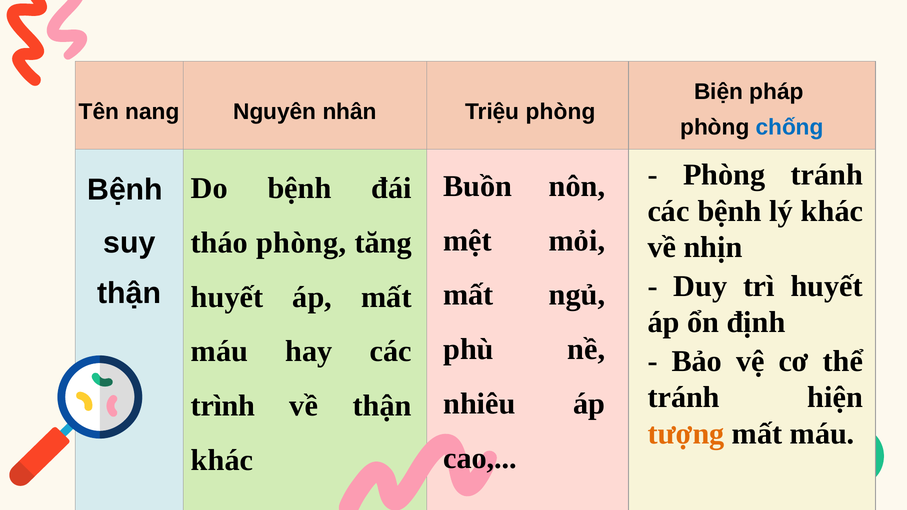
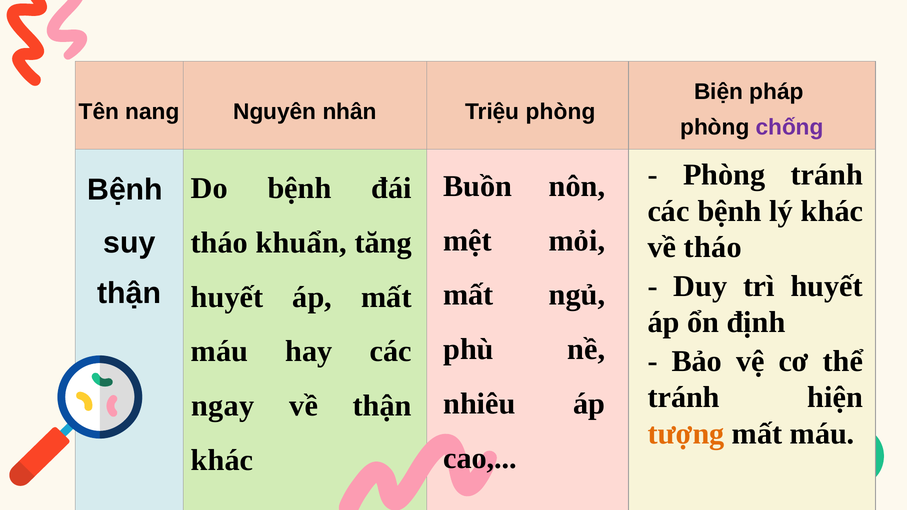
chống colour: blue -> purple (790, 127)
tháo phòng: phòng -> khuẩn (301, 243)
về nhịn: nhịn -> tháo (713, 248)
trình: trình -> ngay (223, 406)
